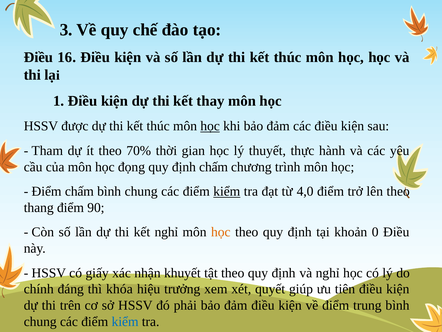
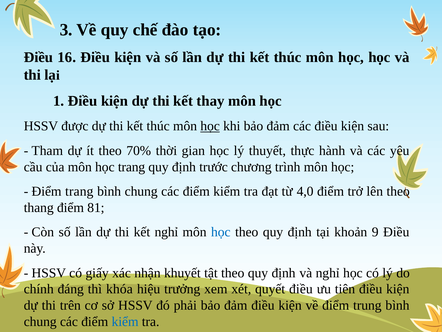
học đọng: đọng -> trang (132, 167)
định chấm: chấm -> trước (214, 167)
Điểm chấm: chấm -> trang (79, 191)
kiểm underline: present -> none (227, 191)
90: 90 -> 81 (96, 207)
học colour: orange -> blue (221, 232)
0: 0 -> 9 (375, 232)
quyết giúp: giúp -> điều (301, 289)
